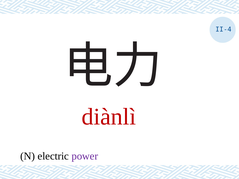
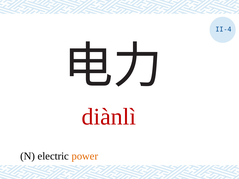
power colour: purple -> orange (85, 156)
